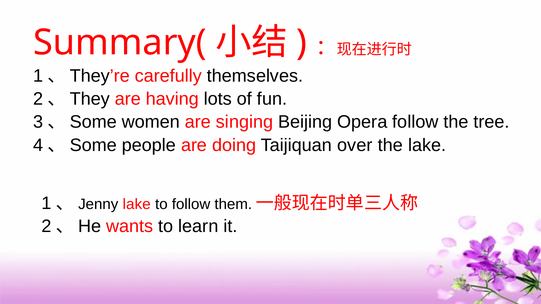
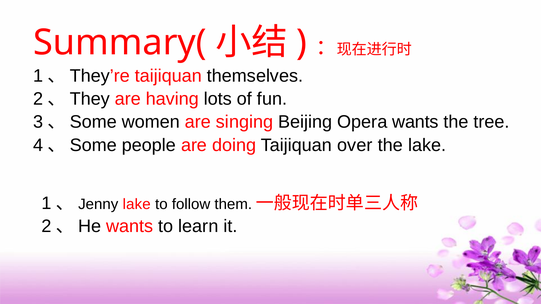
1、They’re carefully: carefully -> taijiquan (168, 76)
Opera follow: follow -> wants (415, 122)
